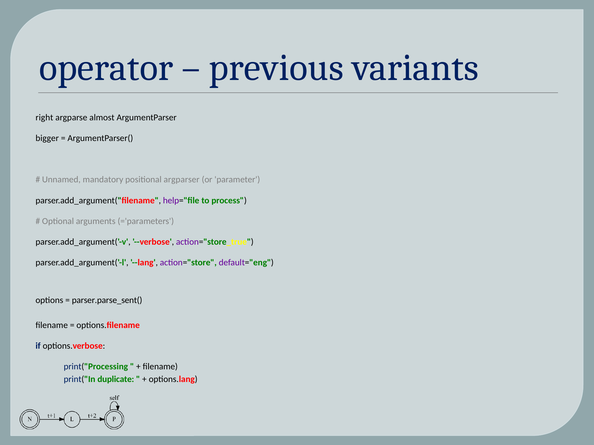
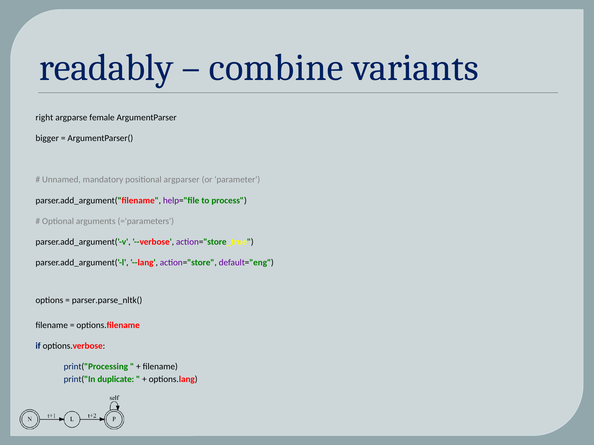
operator: operator -> readably (106, 68)
previous: previous -> combine (276, 68)
almost: almost -> female (102, 118)
parser.parse_sent(: parser.parse_sent( -> parser.parse_nltk( (107, 300)
